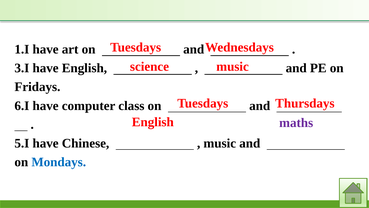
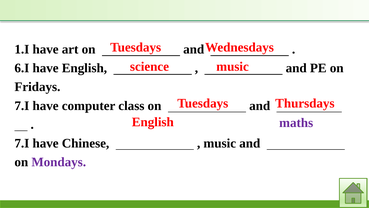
3.I: 3.I -> 6.I (22, 68)
6.I: 6.I -> 7.I (22, 105)
5.I: 5.I -> 7.I (22, 143)
Mondays colour: blue -> purple (59, 162)
